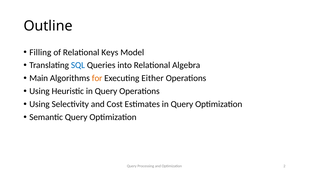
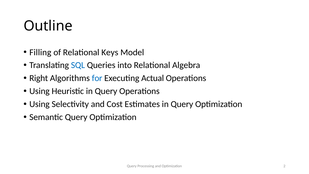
Main: Main -> Right (39, 78)
for colour: orange -> blue (97, 78)
Either: Either -> Actual (153, 78)
